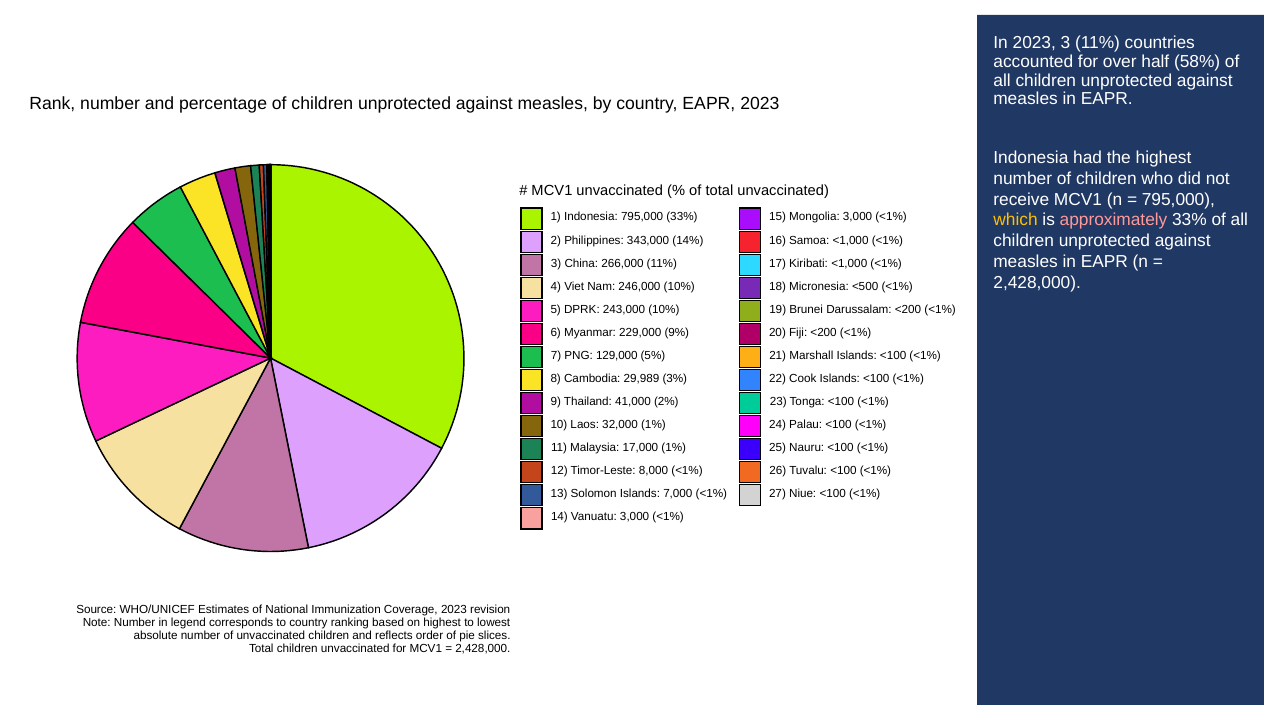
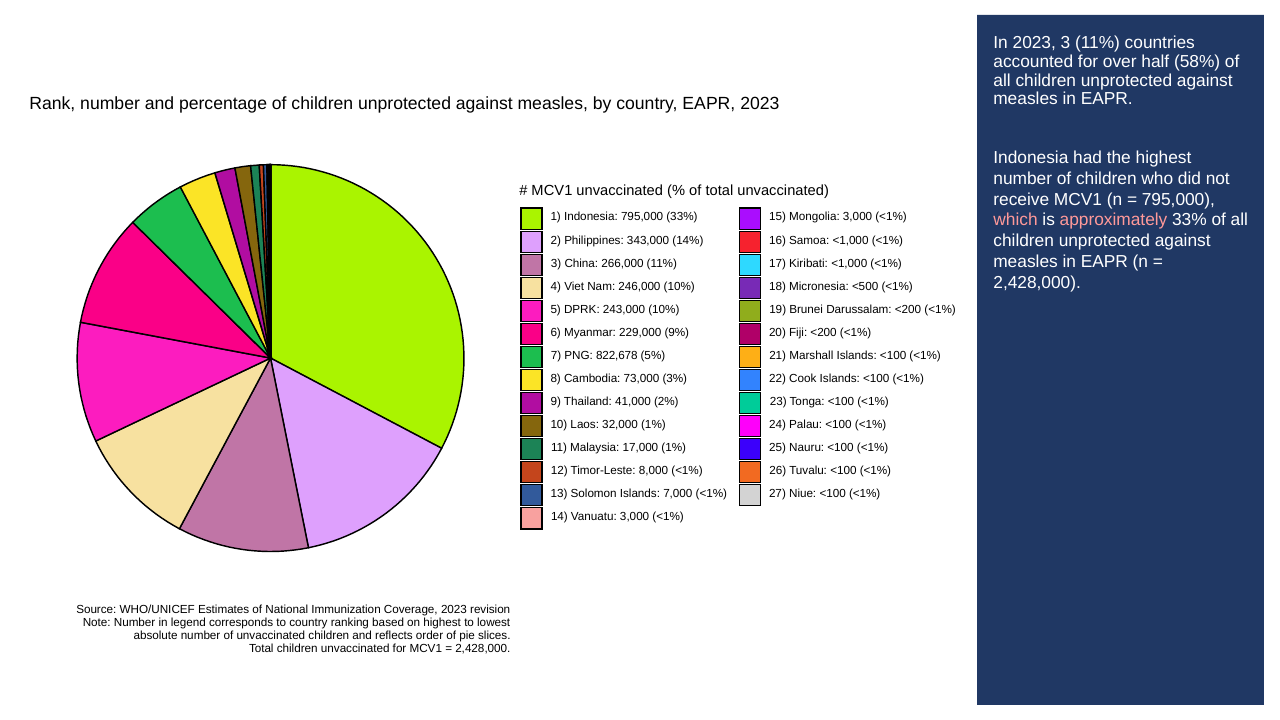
which colour: yellow -> pink (1016, 220)
129,000: 129,000 -> 822,678 (617, 355)
29,989: 29,989 -> 73,000 (642, 378)
